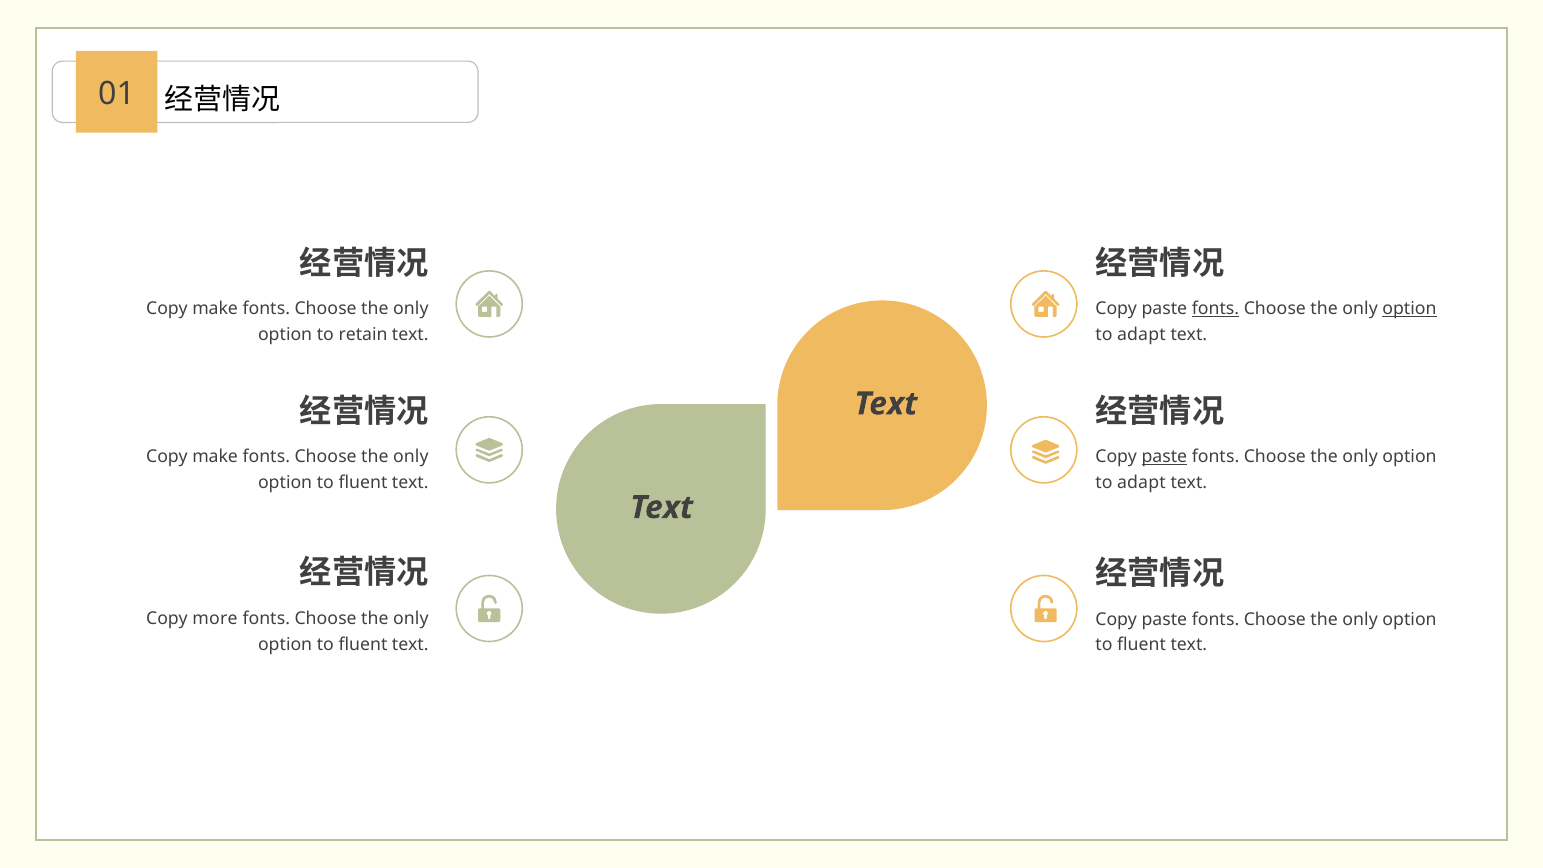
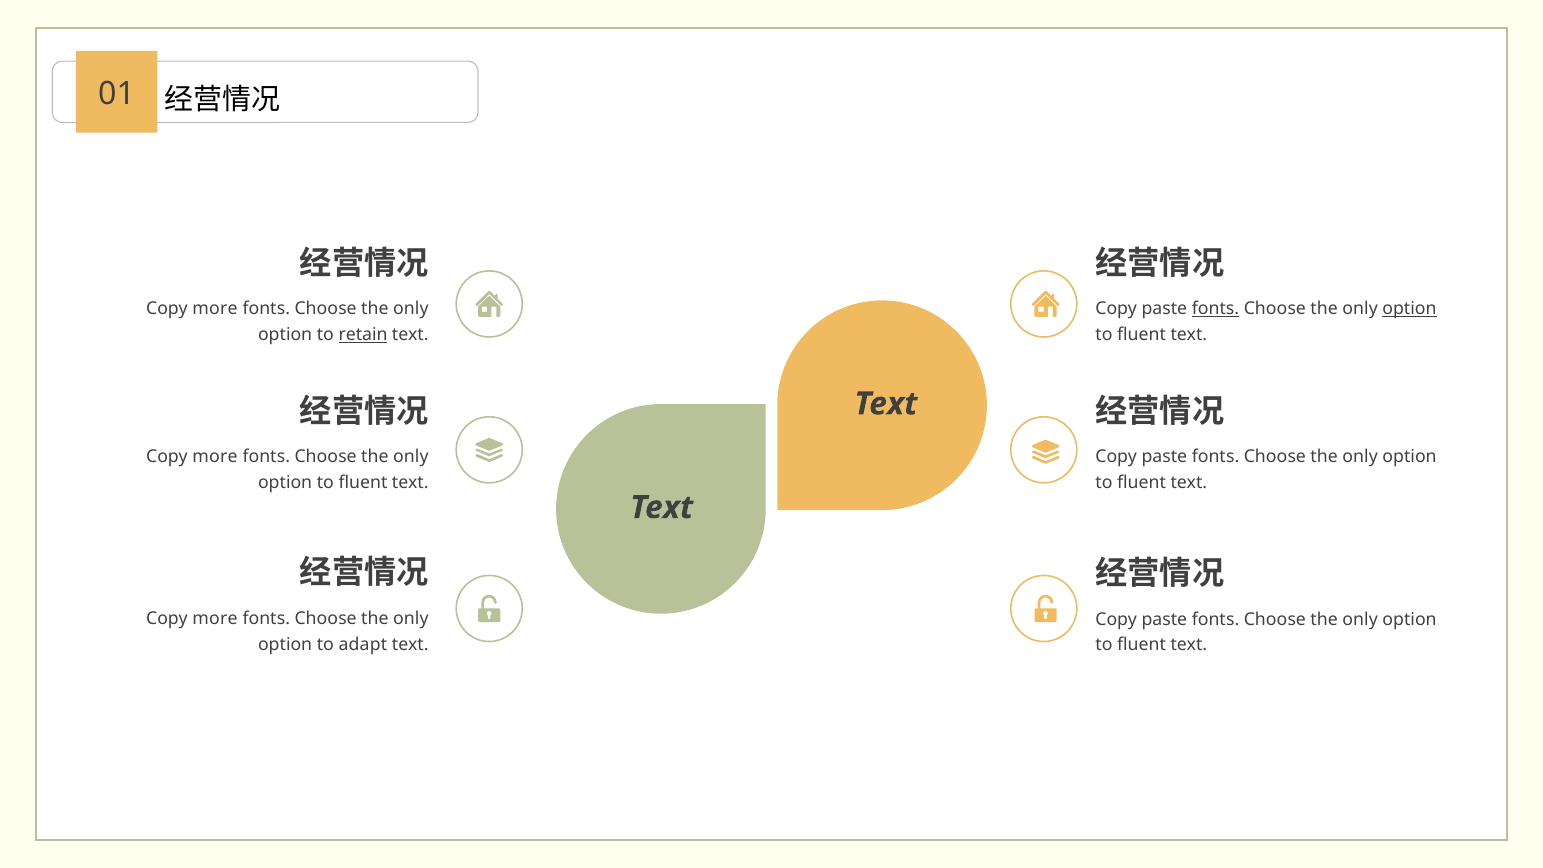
make: make -> more (215, 309)
retain underline: none -> present (363, 335)
adapt: adapt -> fluent (1141, 335)
make: make -> more (215, 457)
paste underline: present -> none (1164, 457)
adapt: adapt -> fluent (1141, 483)
fluent: fluent -> adapt (363, 644)
